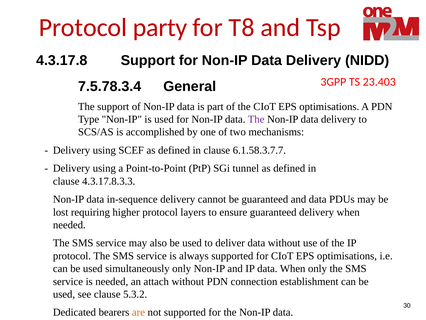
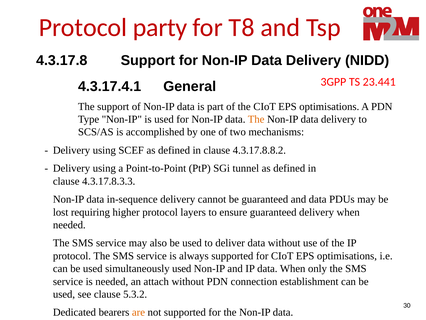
23.403: 23.403 -> 23.441 (379, 82)
7.5.78.3.4: 7.5.78.3.4 -> 4.3.17.4.1 (110, 86)
The colour: purple -> orange (256, 119)
6.1.58.3.7.7: 6.1.58.3.7.7 -> 4.3.17.8.8.2 (259, 150)
simultaneously only: only -> used (182, 268)
